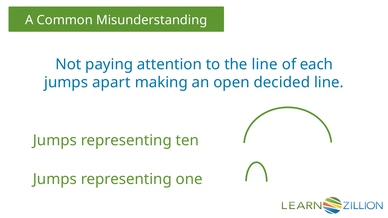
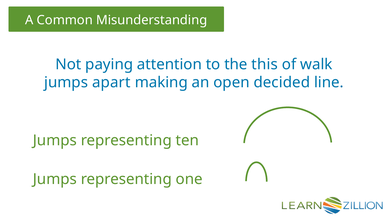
the line: line -> this (265, 64)
each: each -> walk (316, 64)
